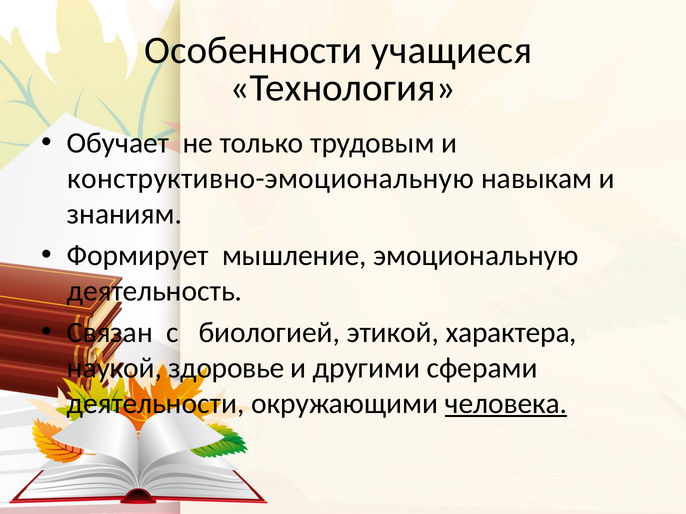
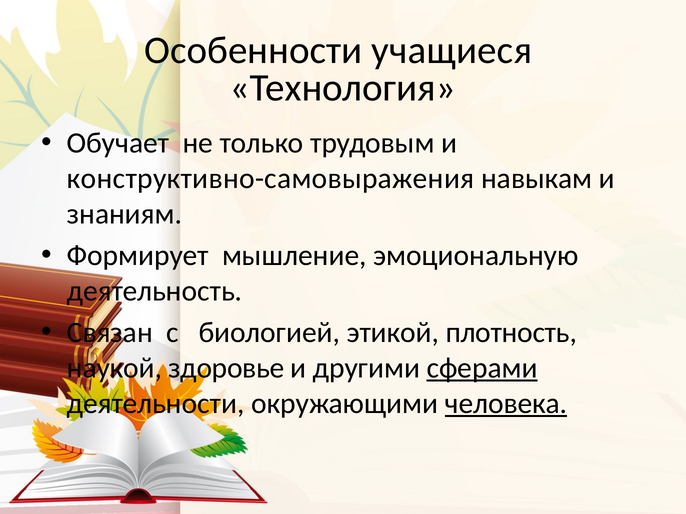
конструктивно-эмоциональную: конструктивно-эмоциональную -> конструктивно-самовыражения (271, 179)
характера: характера -> плотность (511, 333)
сферами underline: none -> present (482, 368)
